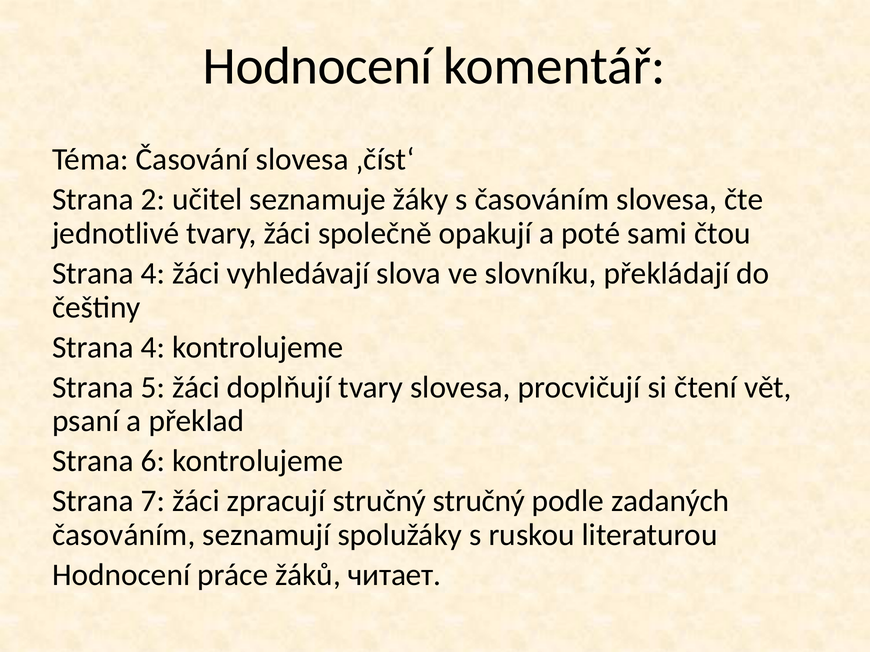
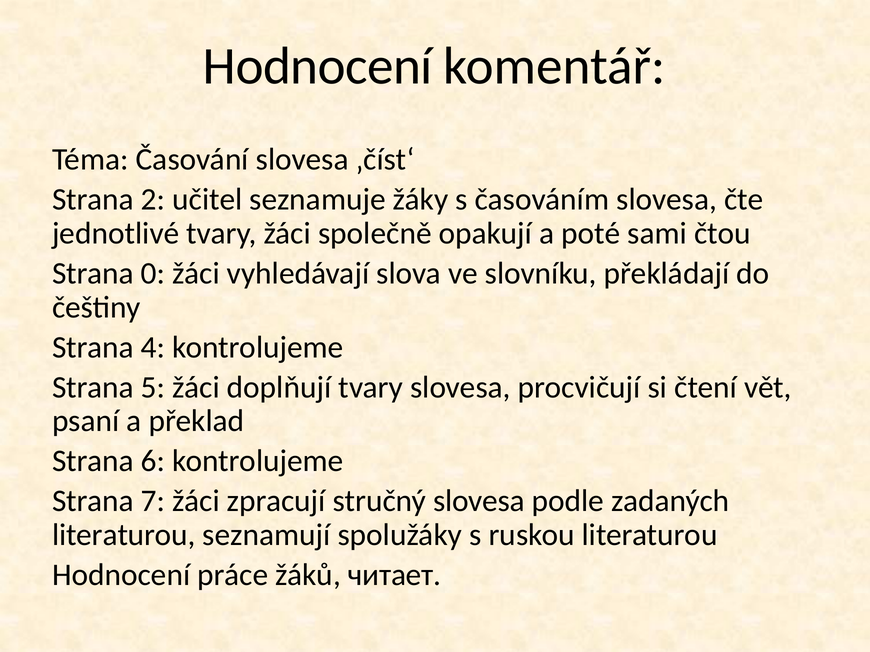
4: 4 -> 0 (153, 274)
stručný stručný: stručný -> slovesa (479, 501)
časováním: časováním -> literaturou (124, 535)
